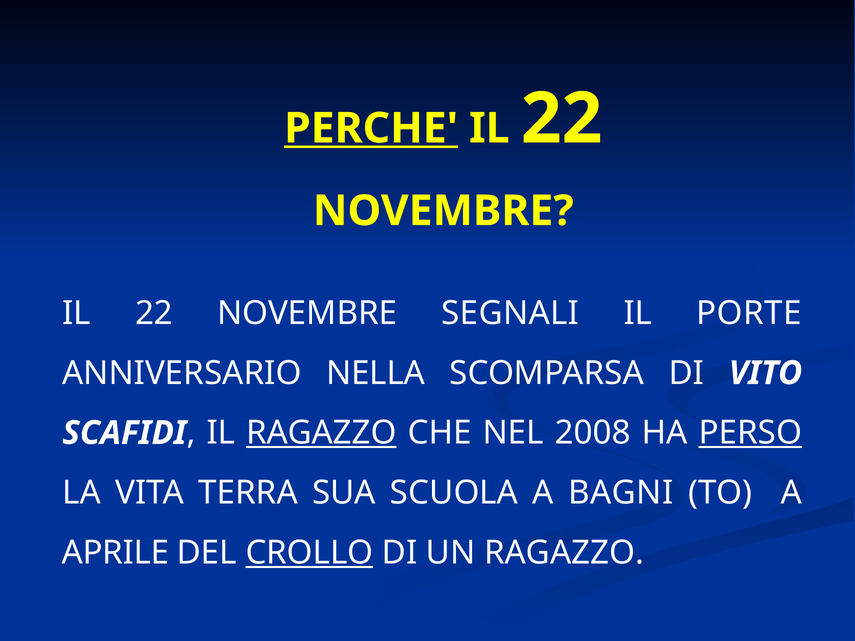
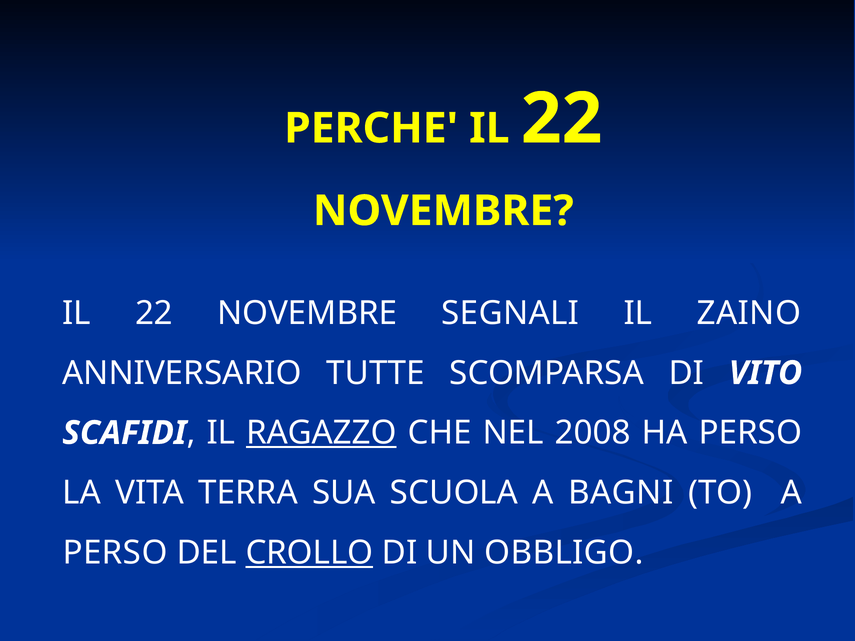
PERCHE underline: present -> none (371, 128)
PORTE: PORTE -> ZAINO (749, 313)
NELLA: NELLA -> TUTTE (375, 373)
PERSO underline: present -> none (750, 433)
APRILE: APRILE -> PERSO (115, 553)
UN RAGAZZO: RAGAZZO -> OBBLIGO (564, 553)
